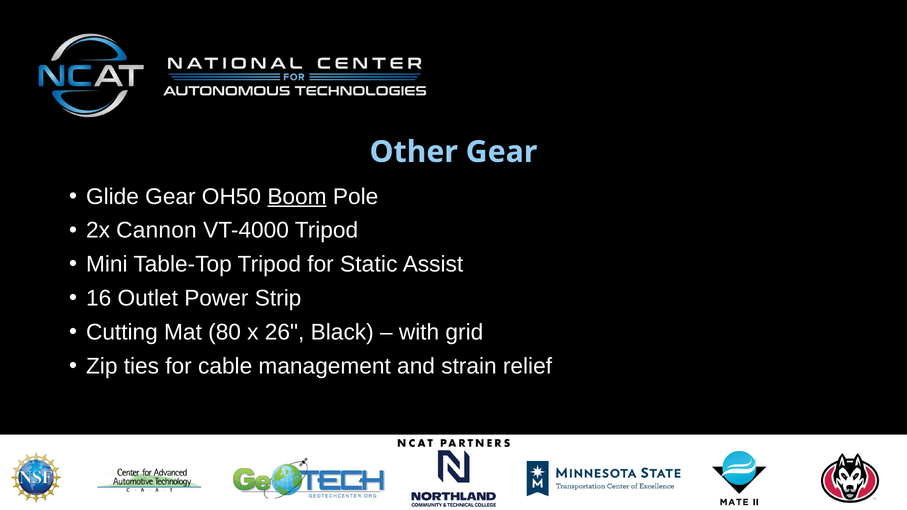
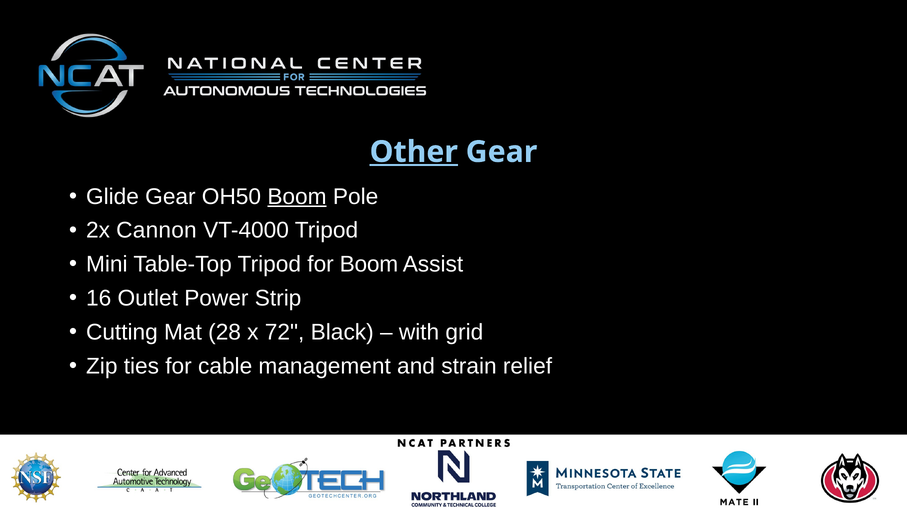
Other underline: none -> present (414, 152)
for Static: Static -> Boom (369, 264)
80: 80 -> 28 (225, 332)
26: 26 -> 72 (285, 332)
